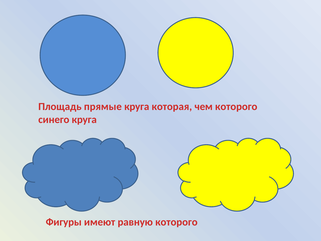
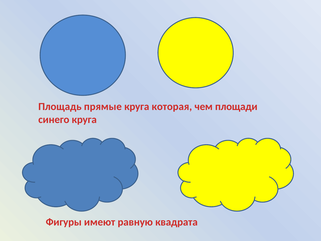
чем которого: которого -> площади (236, 107)
равную которого: которого -> квадрата (176, 222)
